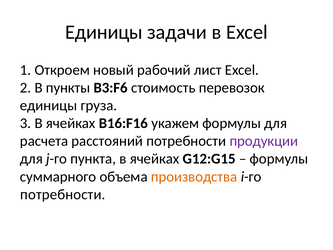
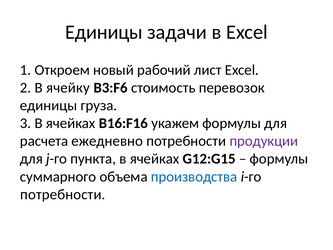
пункты: пункты -> ячейку (68, 88)
расстояний: расстояний -> ежедневно (107, 141)
производства colour: orange -> blue (194, 176)
